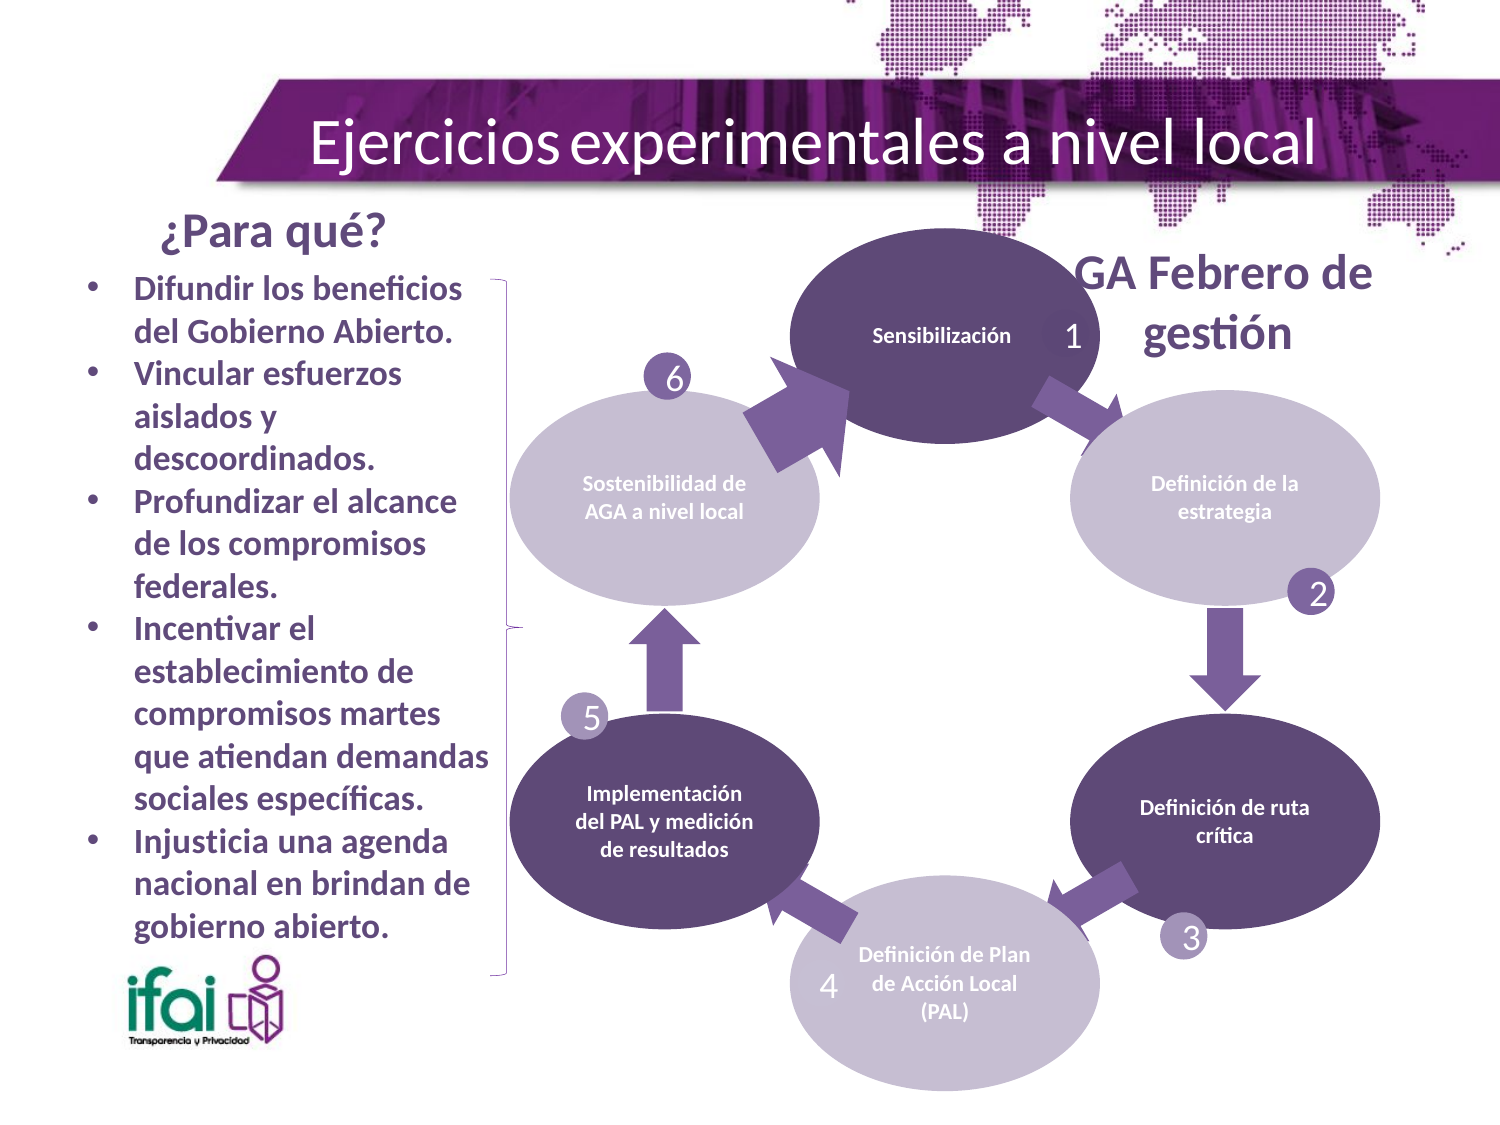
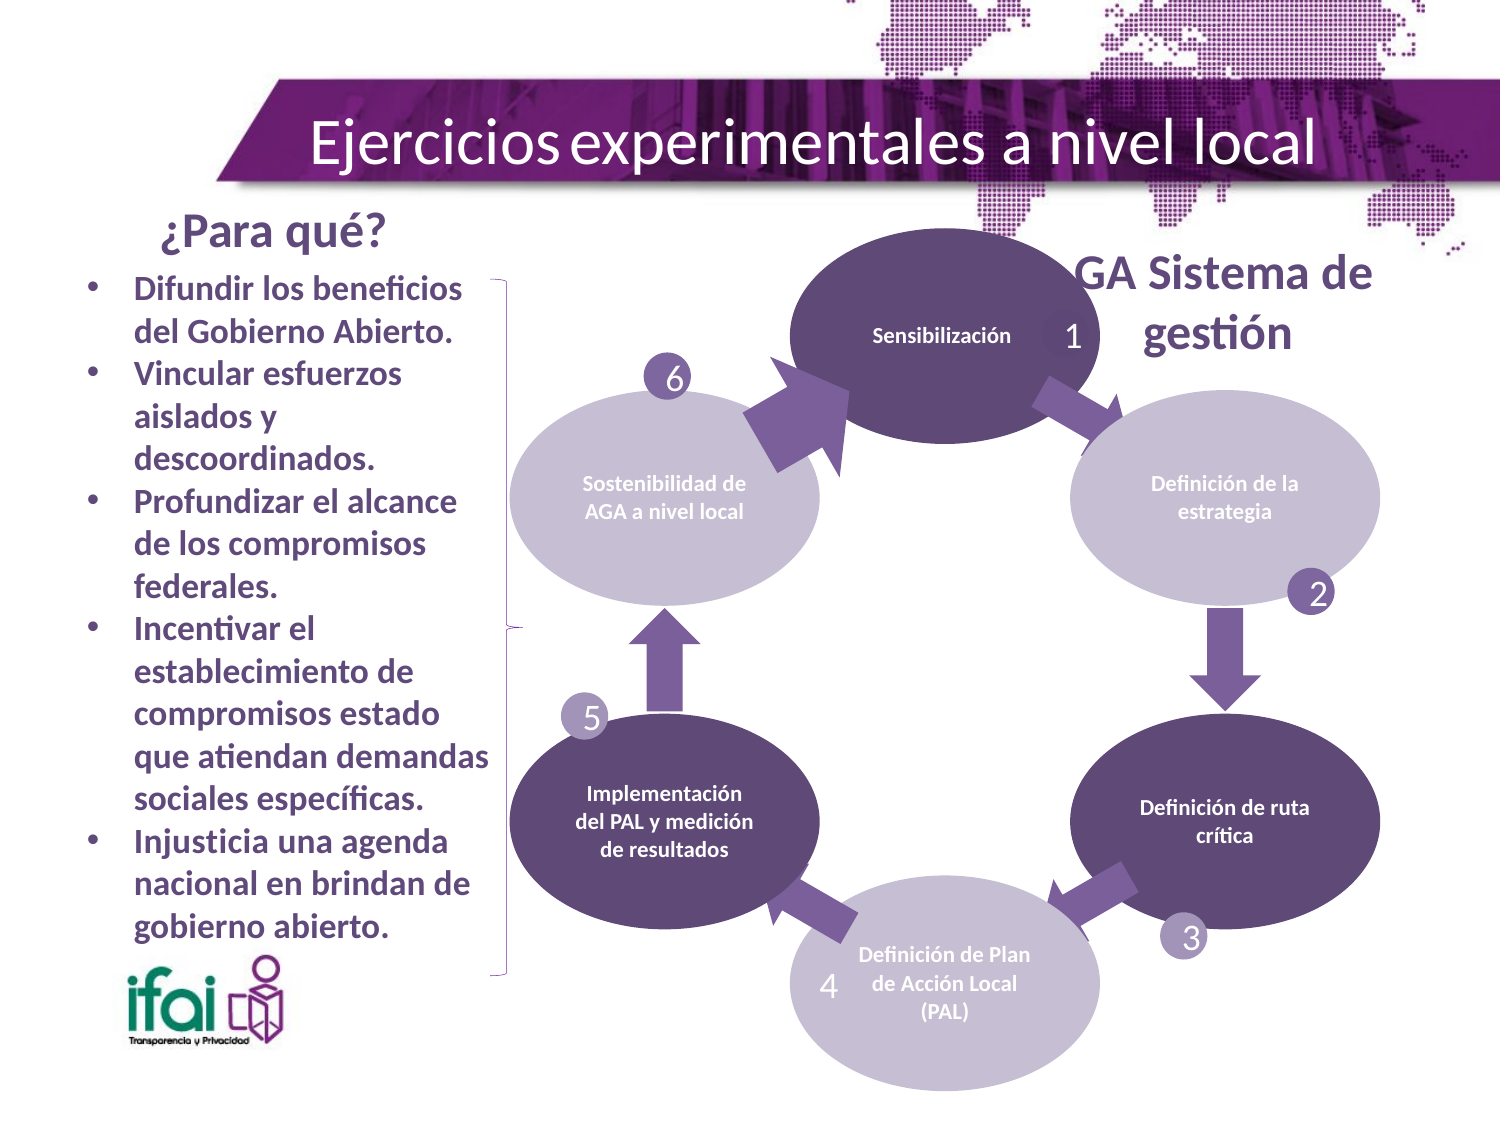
Febrero: Febrero -> Sistema (1229, 273)
martes: martes -> estado (390, 714)
